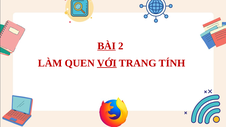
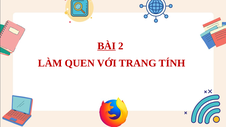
VỚI underline: present -> none (107, 63)
